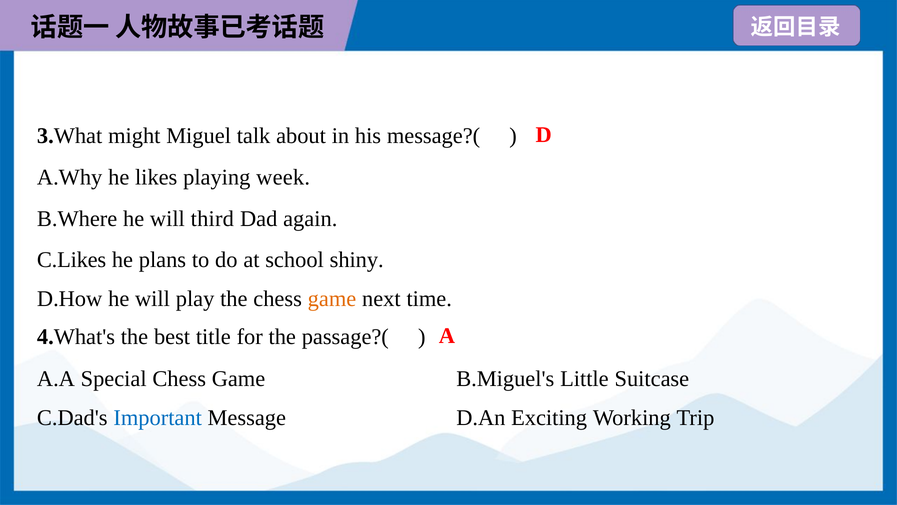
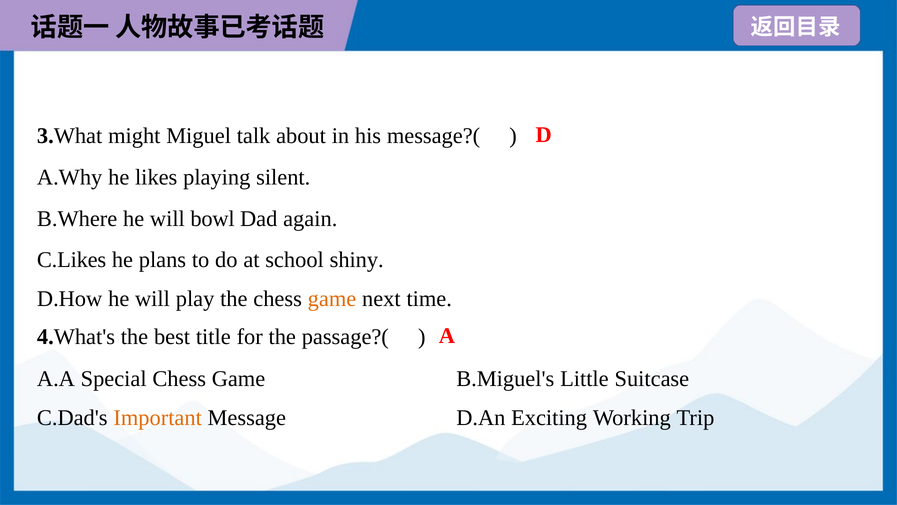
week: week -> silent (283, 177)
third: third -> bowl (213, 218)
Important colour: blue -> orange (158, 418)
